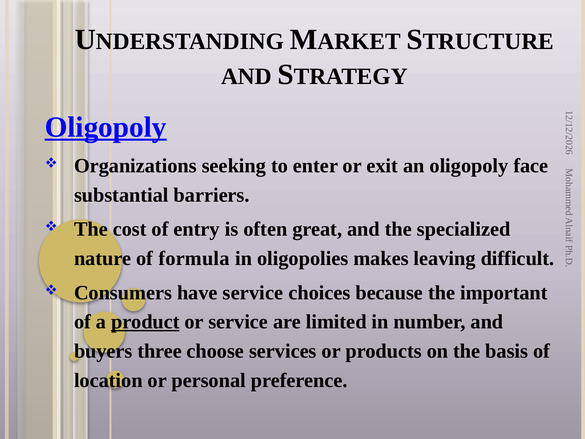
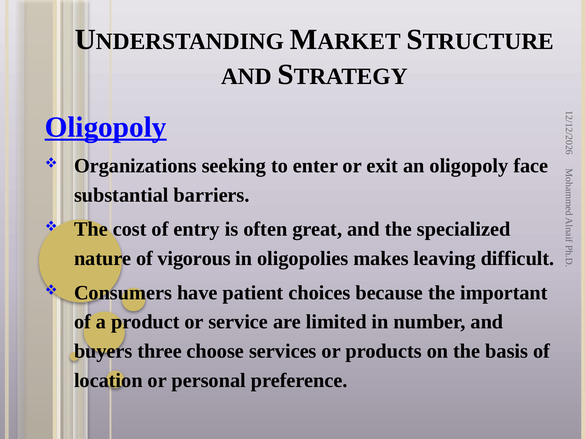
formula: formula -> vigorous (194, 258)
have service: service -> patient (253, 292)
product underline: present -> none (145, 322)
